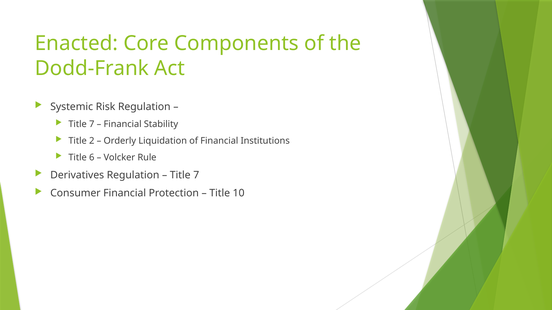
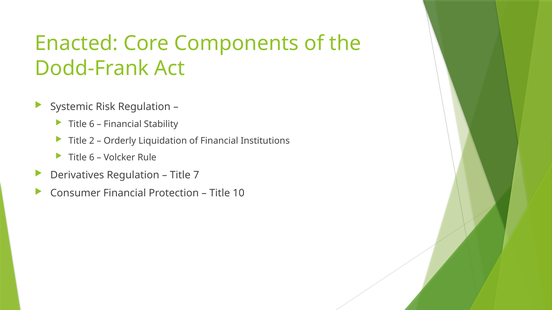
7: 7 -> 6 (92, 124)
